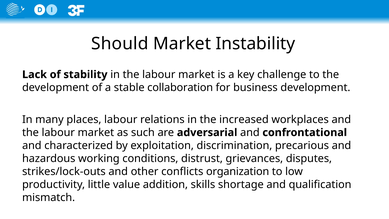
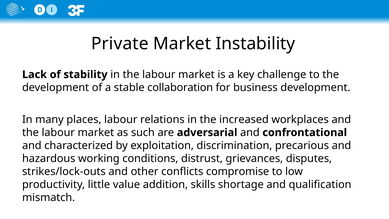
Should: Should -> Private (120, 44)
organization: organization -> compromise (238, 171)
